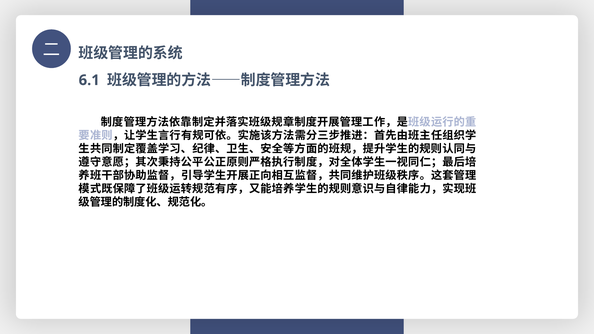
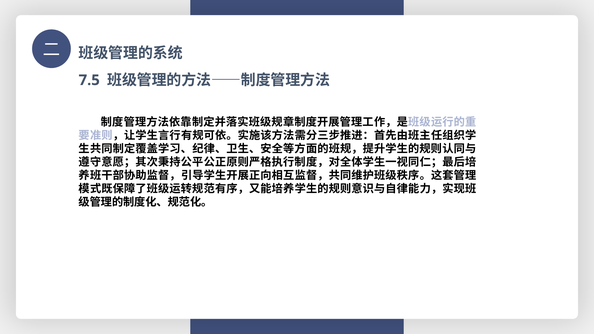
6.1: 6.1 -> 7.5 (89, 80)
